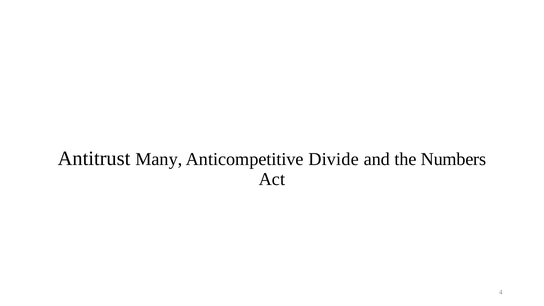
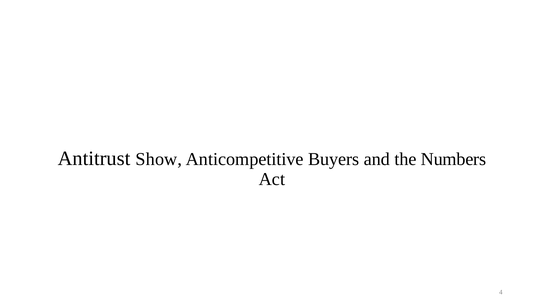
Many: Many -> Show (159, 159)
Divide: Divide -> Buyers (334, 159)
